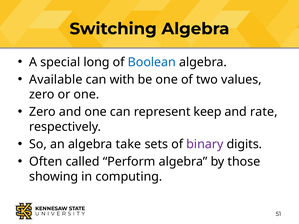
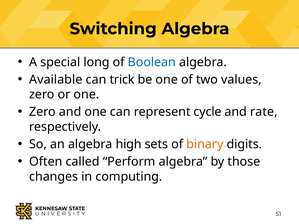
with: with -> trick (122, 80)
keep: keep -> cycle (208, 112)
take: take -> high (129, 144)
binary colour: purple -> orange (205, 144)
showing: showing -> changes (54, 177)
